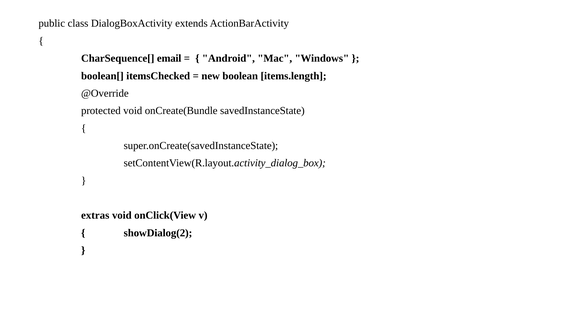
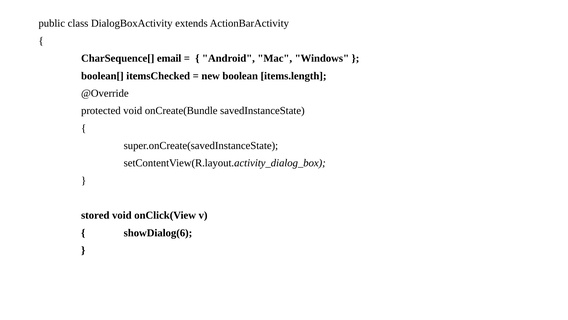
extras: extras -> stored (95, 215)
showDialog(2: showDialog(2 -> showDialog(6 (158, 233)
